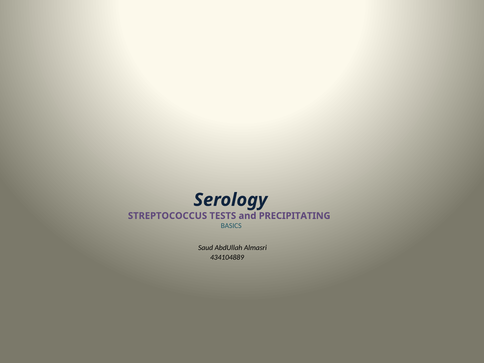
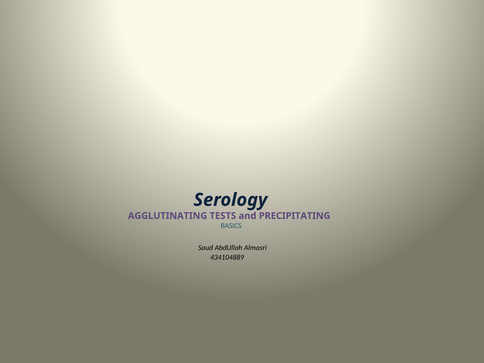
STREPTOCOCCUS: STREPTOCOCCUS -> AGGLUTINATING (168, 216)
